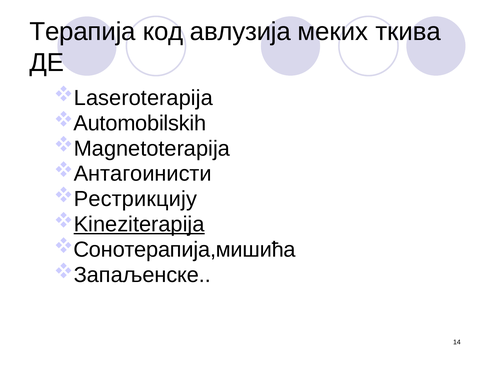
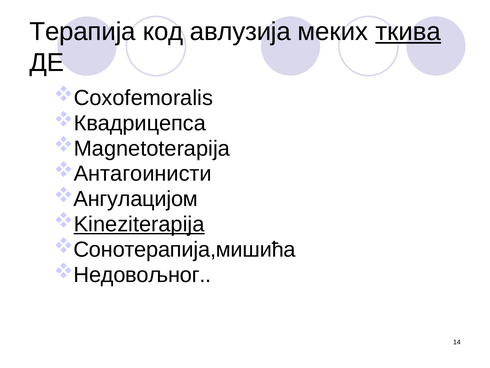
ткива underline: none -> present (408, 32)
Laseroterapija: Laseroterapija -> Coxofemoralis (143, 98)
Automobilskih: Automobilskih -> Квадрицепса (140, 123)
Рестрикцију: Рестрикцију -> Ангулацијом (136, 199)
Запаљенске: Запаљенске -> Недовољног (142, 275)
